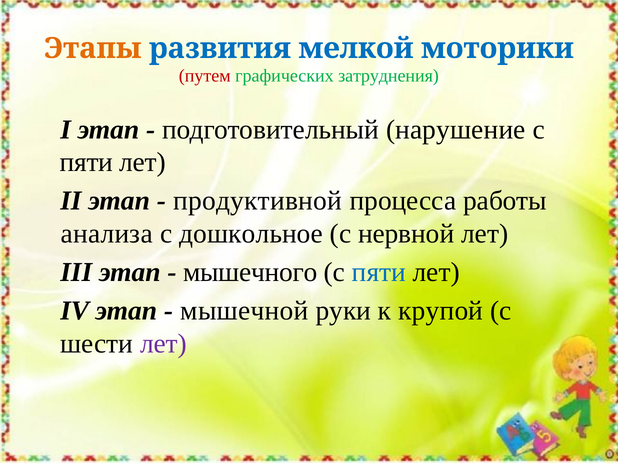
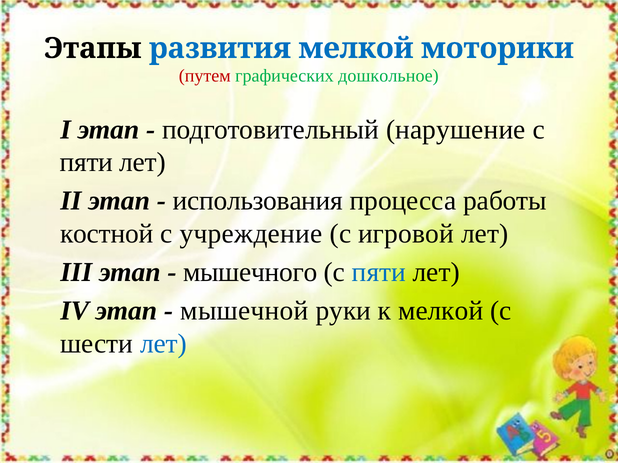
Этапы colour: orange -> black (93, 48)
затруднения: затруднения -> дошкольное (388, 76)
продуктивной: продуктивной -> использования (258, 201)
анализа: анализа -> костной (107, 234)
дошкольное: дошкольное -> учреждение (251, 234)
нервной: нервной -> игровой (406, 234)
к крупой: крупой -> мелкой (441, 311)
лет colour: purple -> blue (164, 344)
